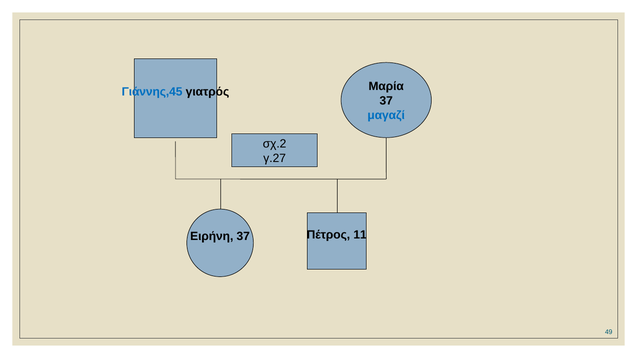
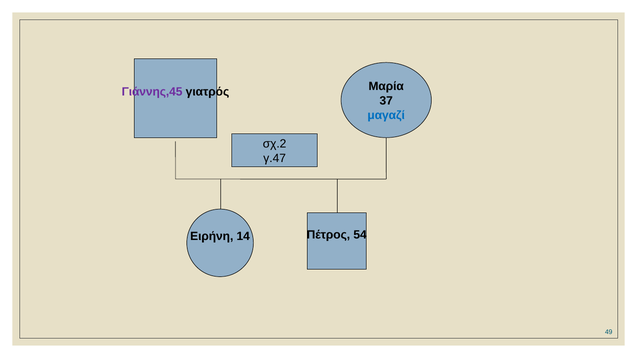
Γιάννης,45 colour: blue -> purple (152, 92)
γ.27: γ.27 -> γ.47 (275, 158)
Ειρήνη 37: 37 -> 14 (243, 237)
11: 11 -> 54 (360, 235)
